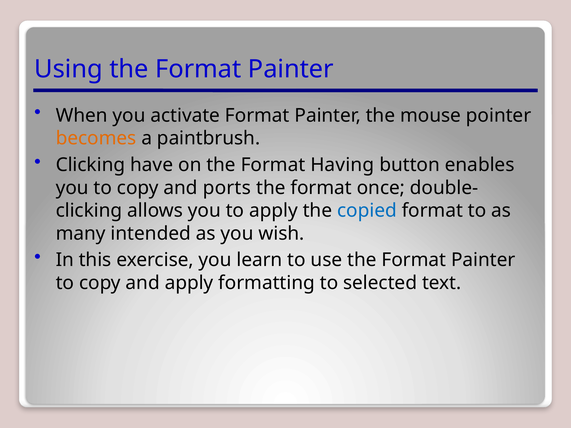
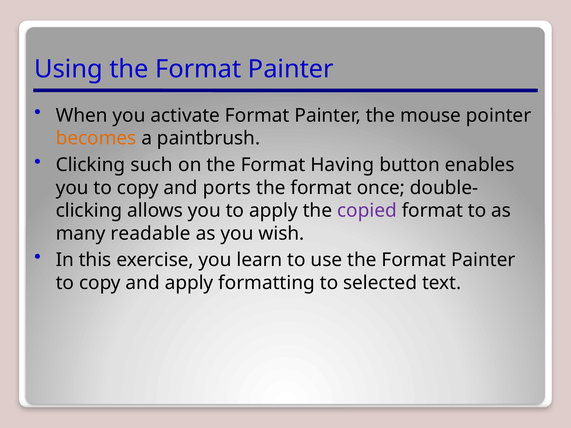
have: have -> such (152, 165)
copied colour: blue -> purple (367, 211)
intended: intended -> readable (151, 234)
